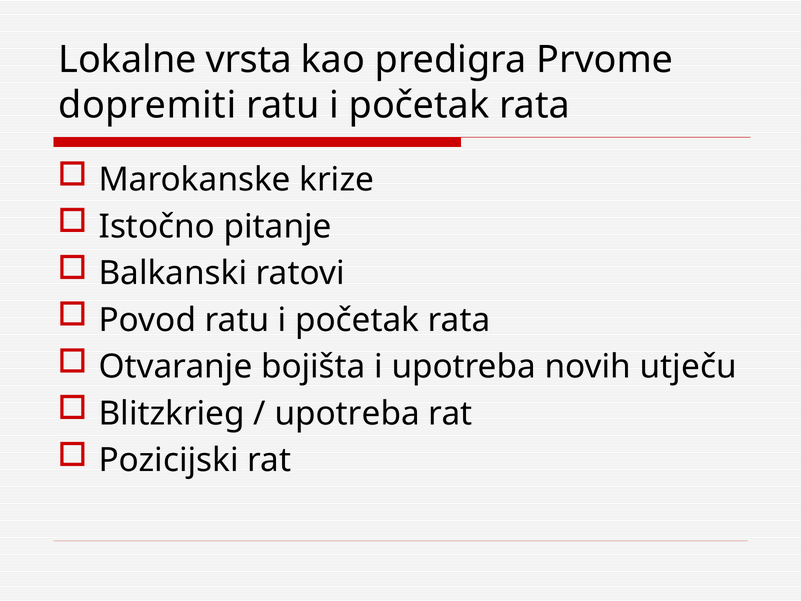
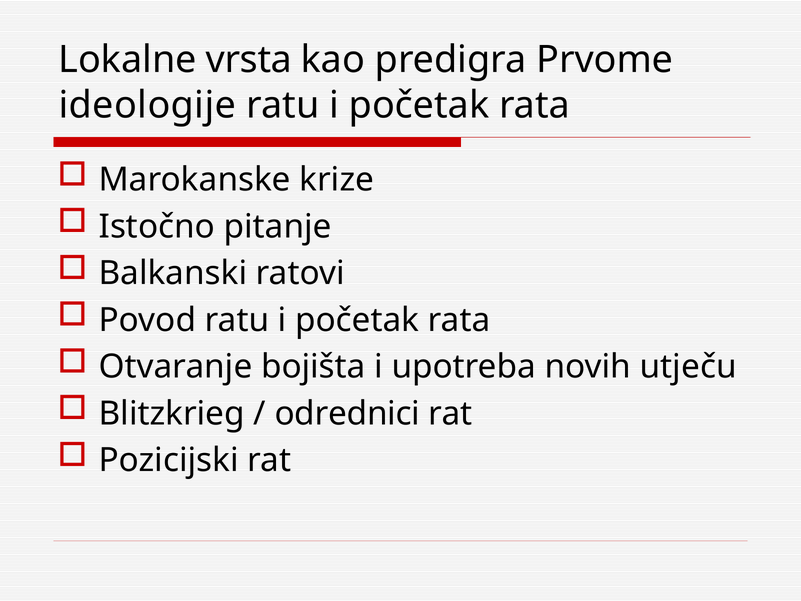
dopremiti: dopremiti -> ideologije (147, 105)
upotreba: upotreba -> odrednici (347, 414)
